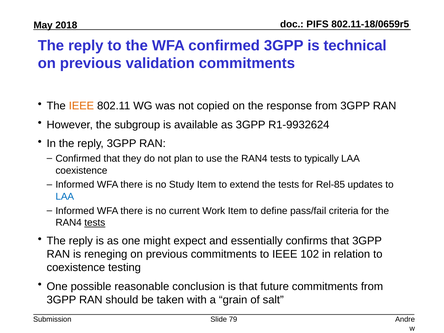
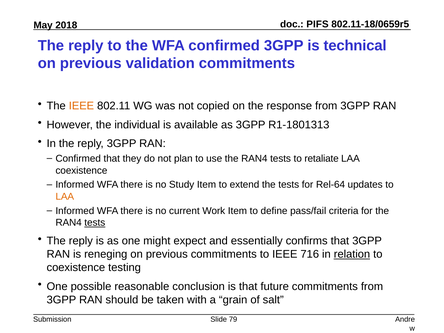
subgroup: subgroup -> individual (137, 125)
R1-9932624: R1-9932624 -> R1-1801313 (299, 125)
typically: typically -> retaliate (322, 159)
Rel-85: Rel-85 -> Rel-64 (331, 185)
LAA colour: blue -> orange (65, 197)
102: 102 -> 716 (310, 254)
relation underline: none -> present (352, 254)
